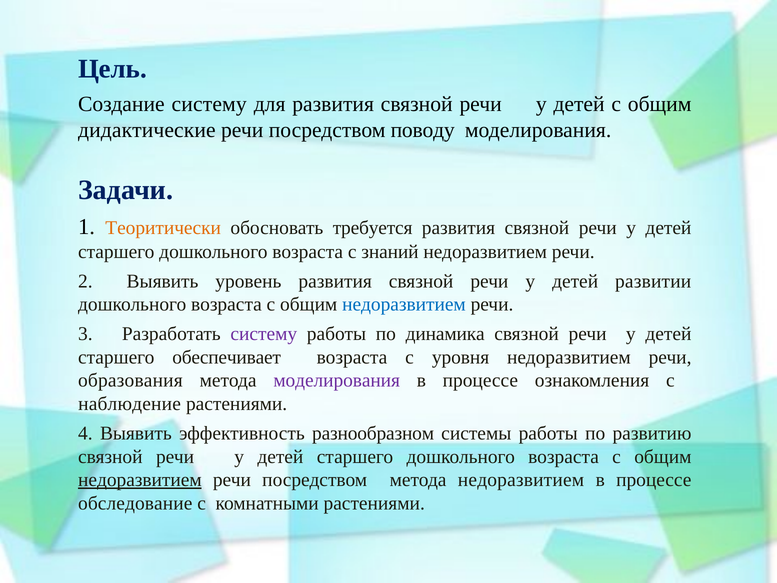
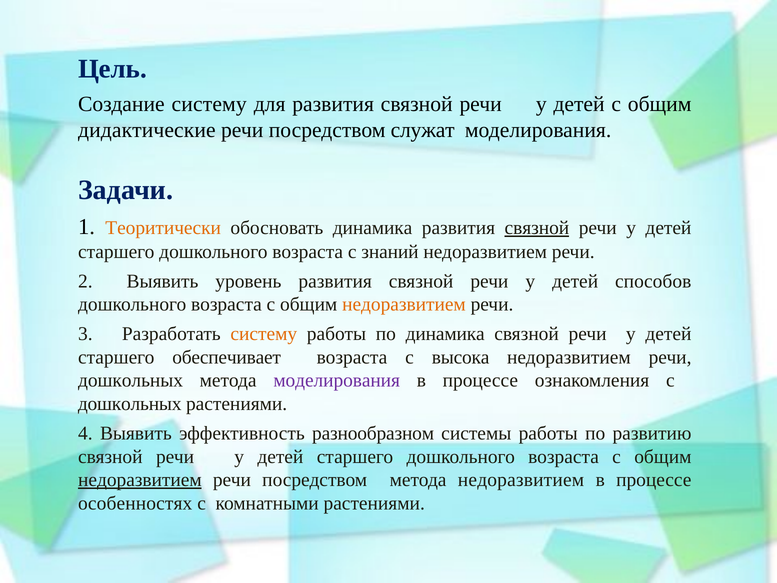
поводу: поводу -> служат (423, 130)
обосновать требуется: требуется -> динамика (373, 228)
связной underline: none -> present (537, 228)
развитии: развитии -> способов (653, 281)
недоразвитием colour: blue -> orange (404, 304)
систему colour: purple -> orange (264, 334)
уровня: уровня -> высока (461, 357)
образования: образования -> дошкольных (131, 380)
наблюдение: наблюдение -> дошкольных (130, 404)
обследование: обследование -> особенностях (135, 503)
